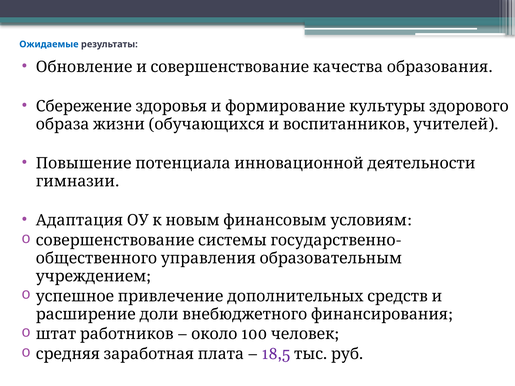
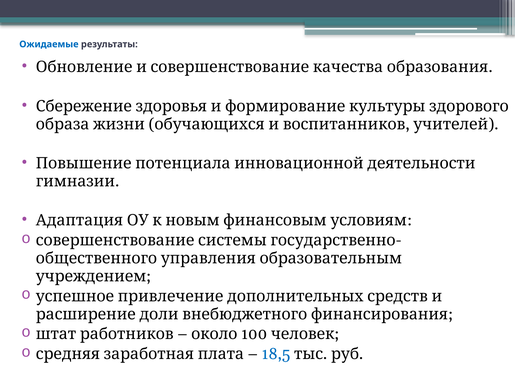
18,5 colour: purple -> blue (276, 354)
